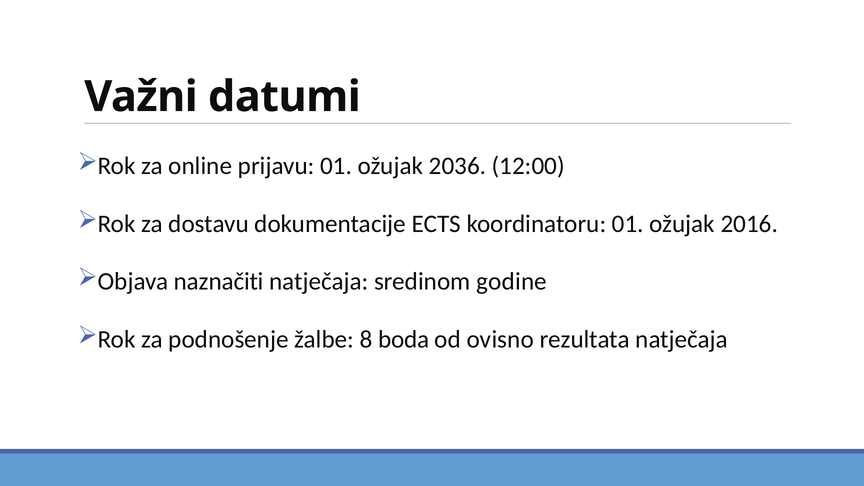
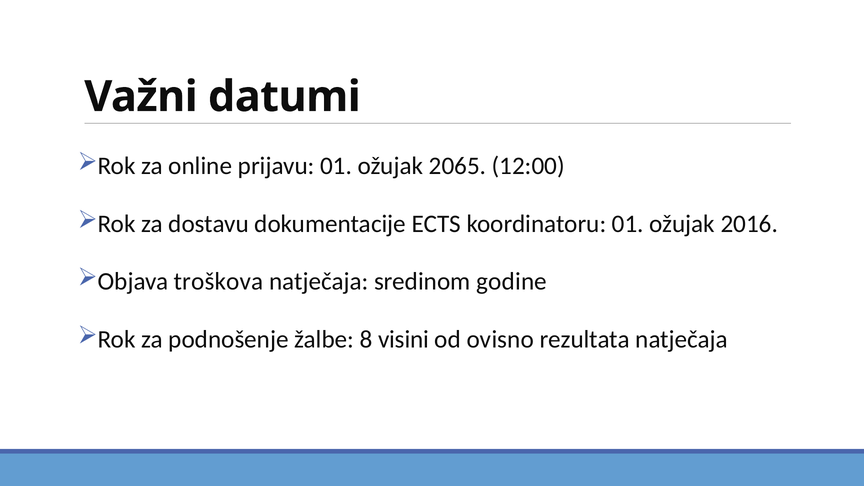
2036: 2036 -> 2065 (457, 166)
naznačiti: naznačiti -> troškova (219, 282)
boda: boda -> visini (404, 340)
